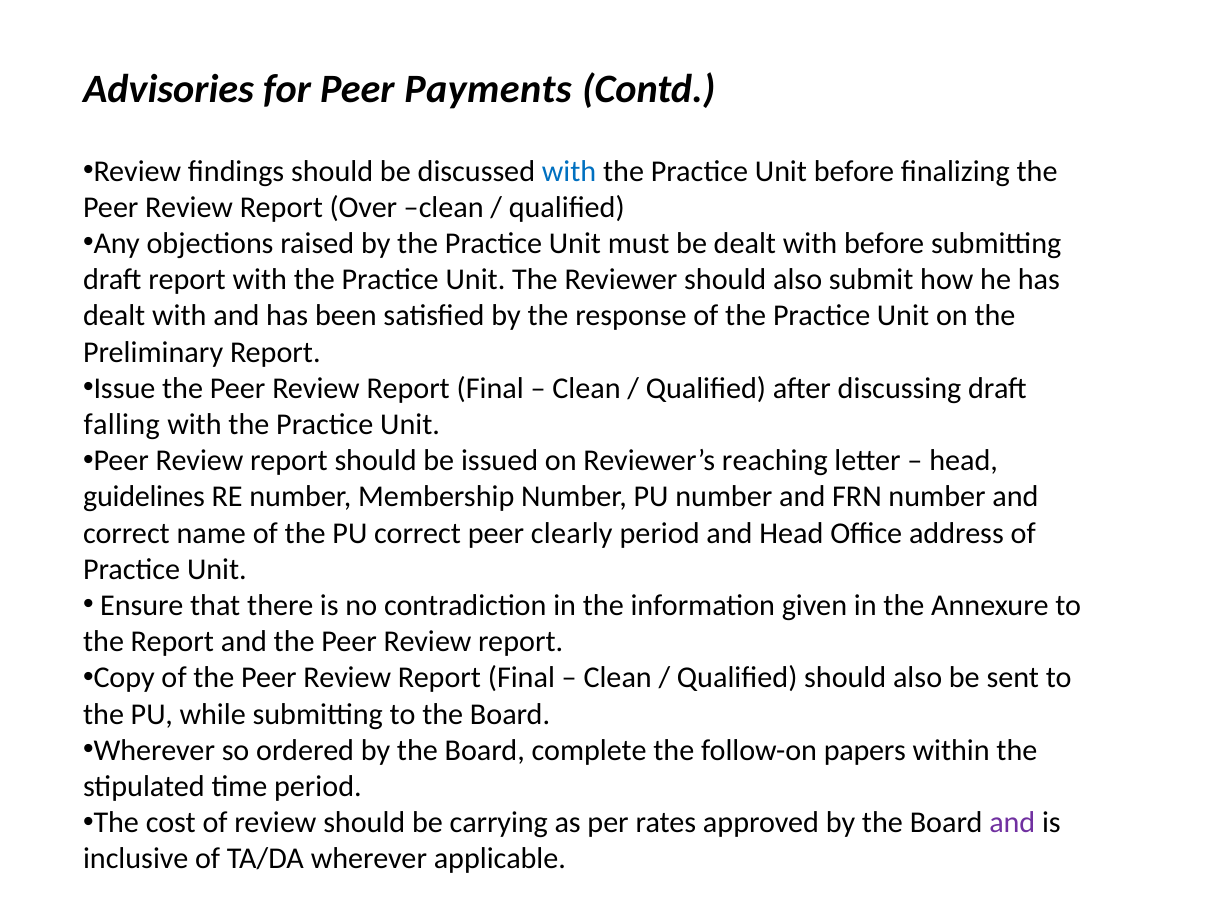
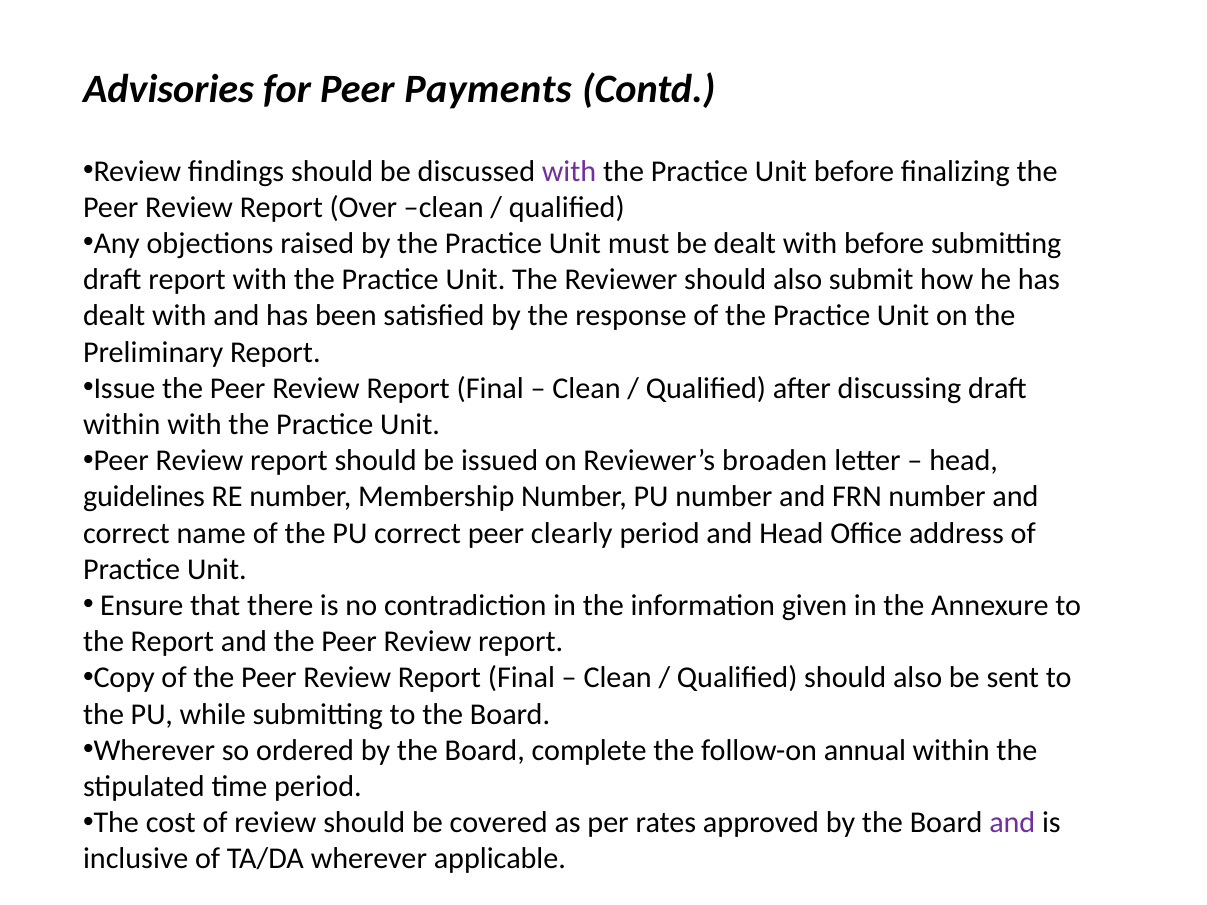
with colour: blue -> purple (569, 171)
falling: falling -> within (122, 425)
reaching: reaching -> broaden (775, 461)
papers: papers -> annual (865, 751)
carrying: carrying -> covered (499, 823)
